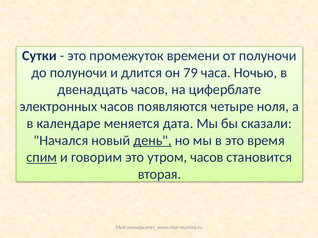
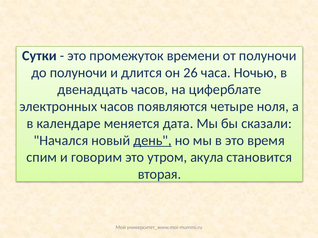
79: 79 -> 26 (191, 73)
спим underline: present -> none (42, 158)
утром часов: часов -> акула (207, 158)
